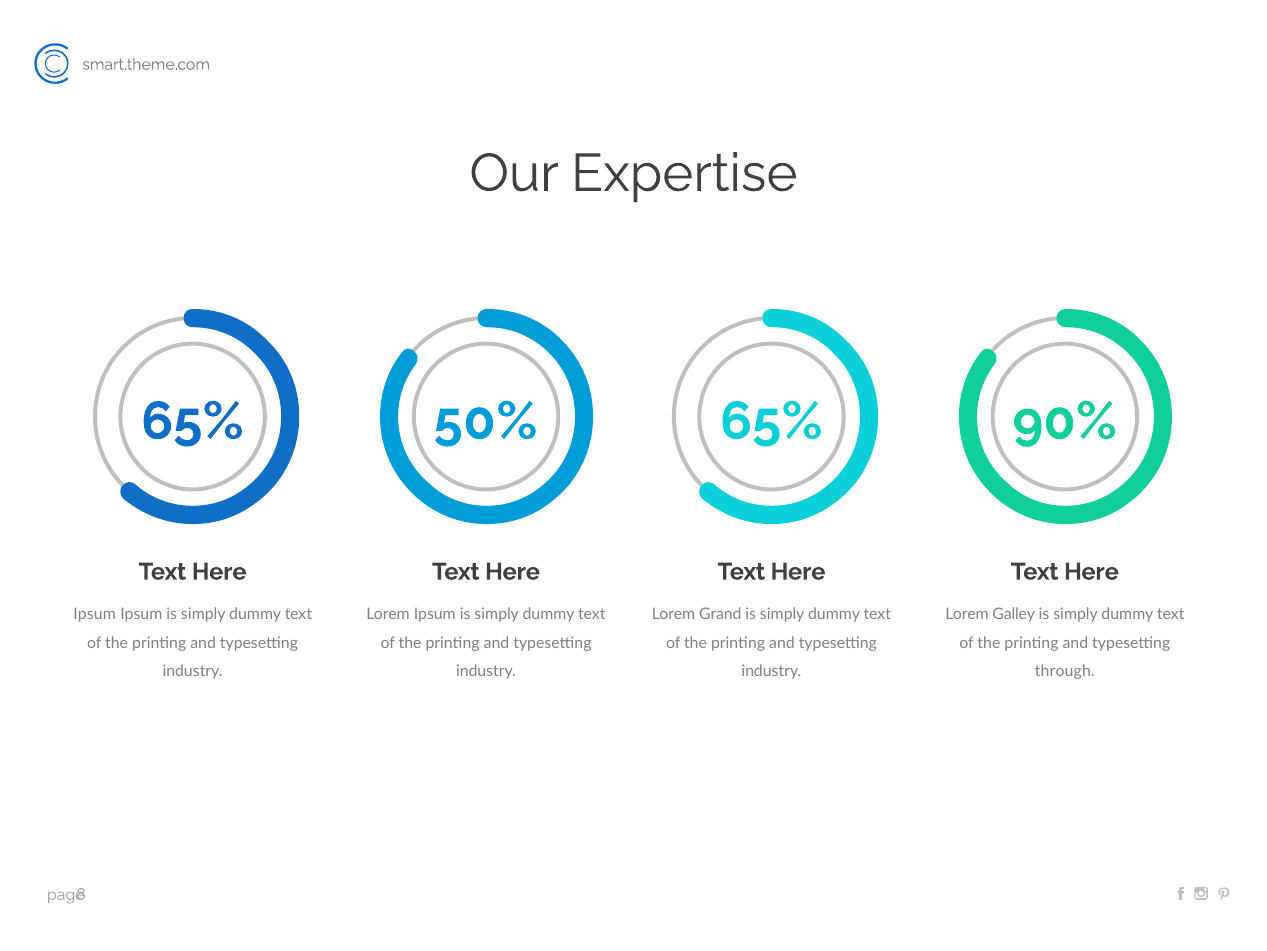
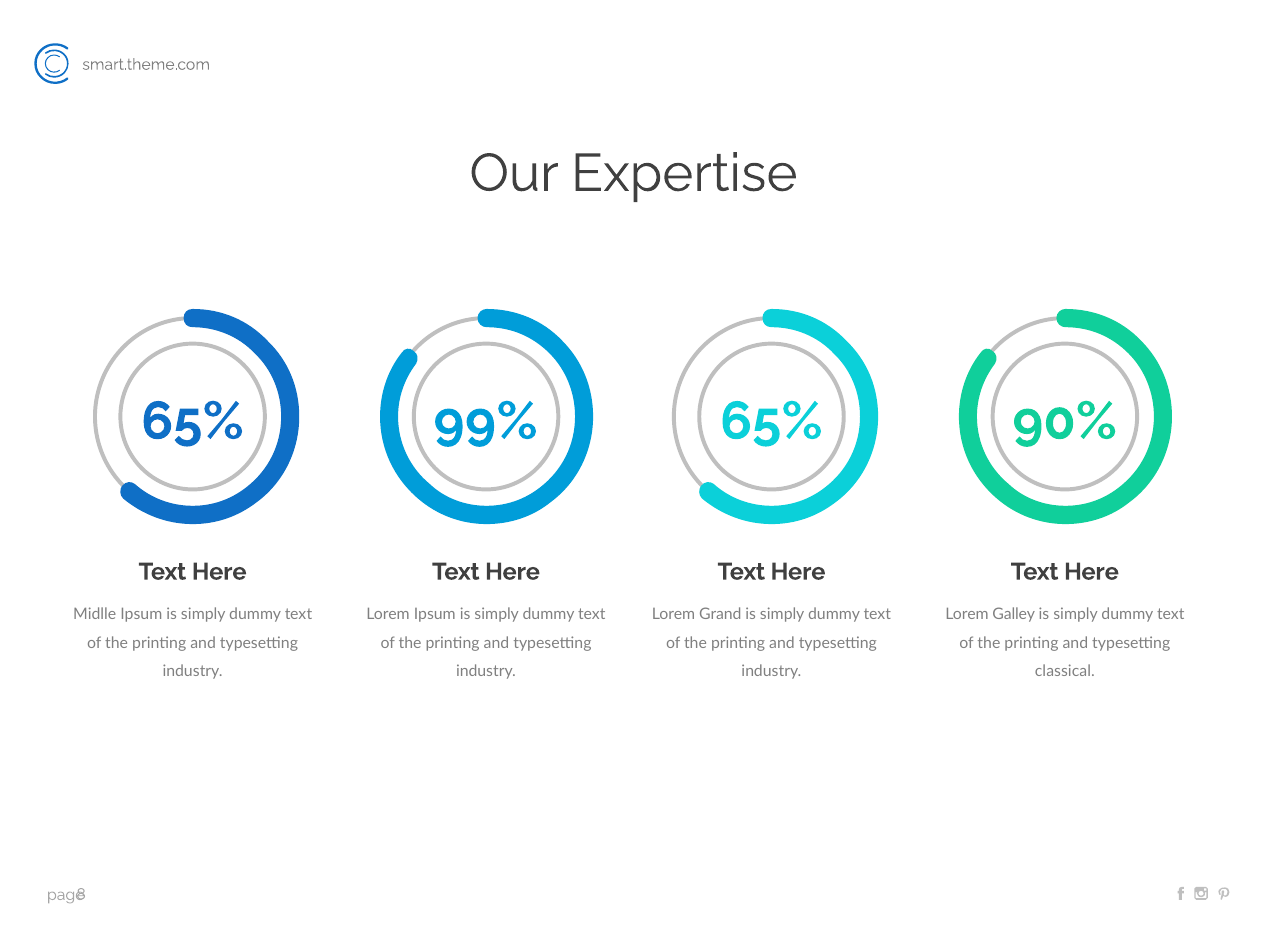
50%: 50% -> 99% (486, 421)
Ipsum: Ipsum -> Midlle (95, 614)
through: through -> classical (1065, 671)
